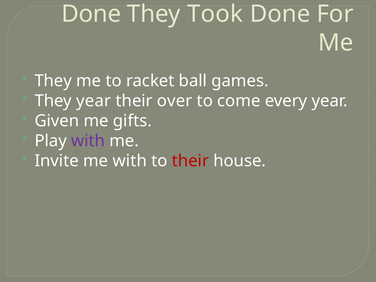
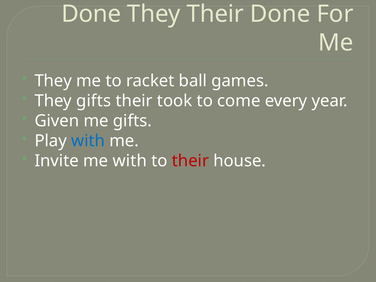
They Took: Took -> Their (215, 14)
They year: year -> gifts (94, 101)
over: over -> took (175, 101)
with colour: purple -> blue (88, 141)
